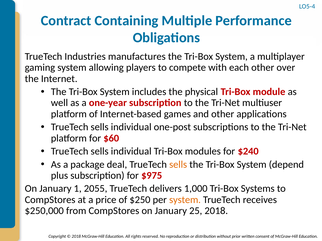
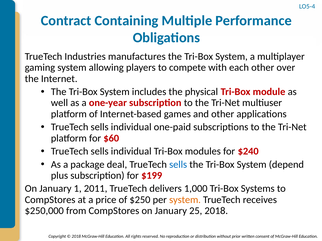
one-post: one-post -> one-paid (172, 127)
sells colour: orange -> blue (178, 165)
$975: $975 -> $199 (152, 176)
2055: 2055 -> 2011 (96, 189)
